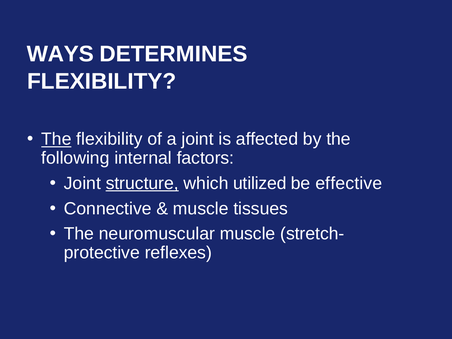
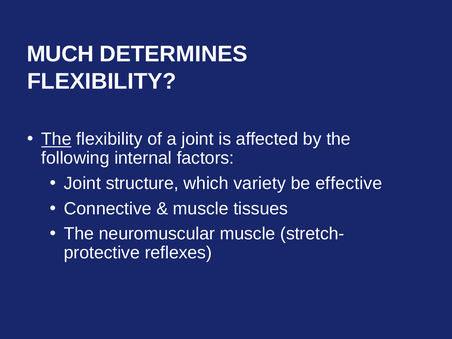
WAYS: WAYS -> MUCH (60, 54)
structure underline: present -> none (142, 183)
utilized: utilized -> variety (260, 183)
